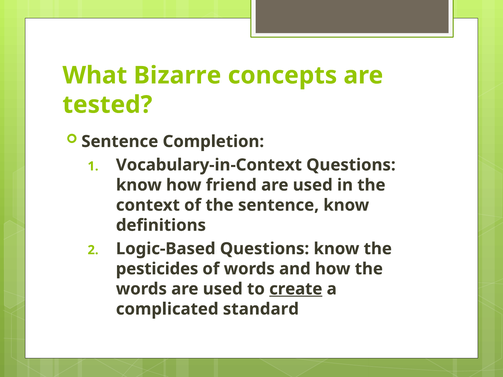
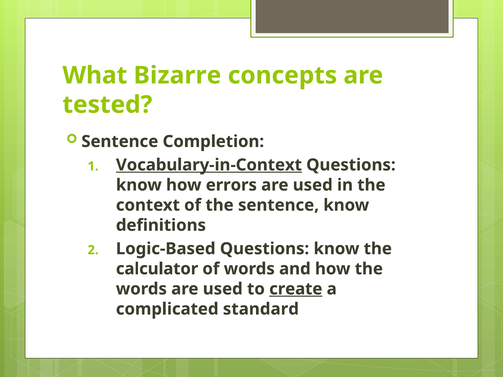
Vocabulary-in-Context underline: none -> present (209, 165)
friend: friend -> errors (231, 185)
pesticides: pesticides -> calculator (157, 269)
